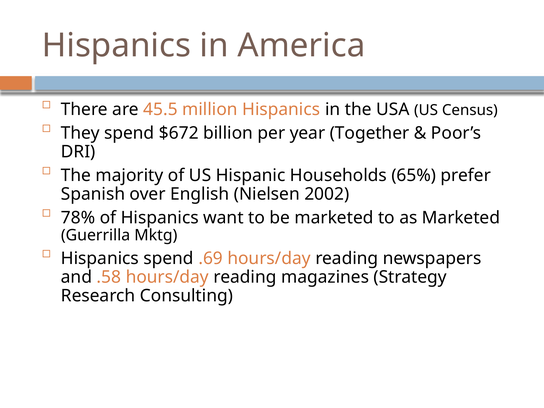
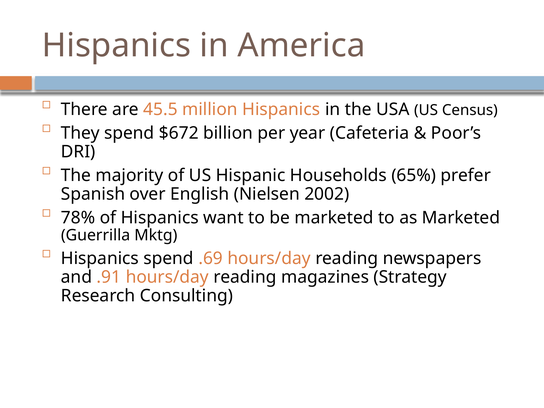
Together: Together -> Cafeteria (369, 133)
.58: .58 -> .91 (109, 277)
